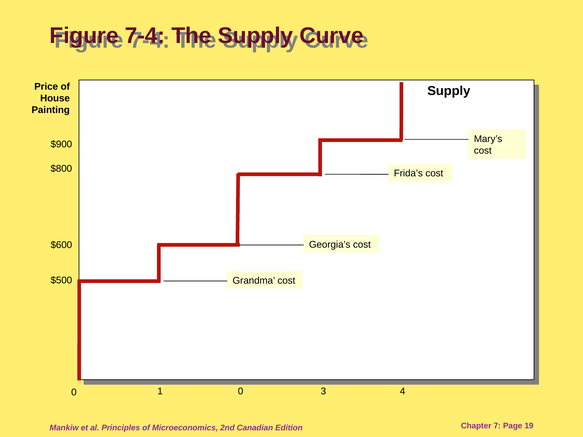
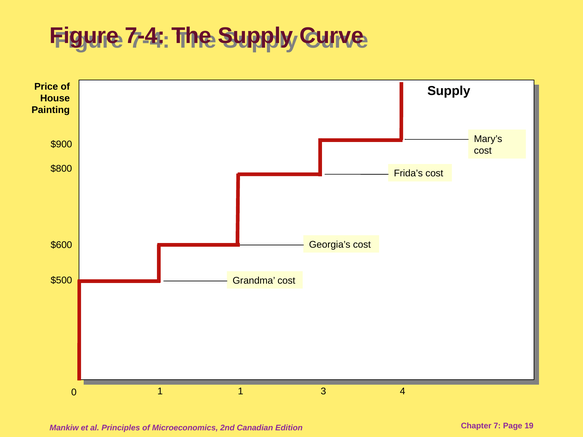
1 0: 0 -> 1 (241, 391)
